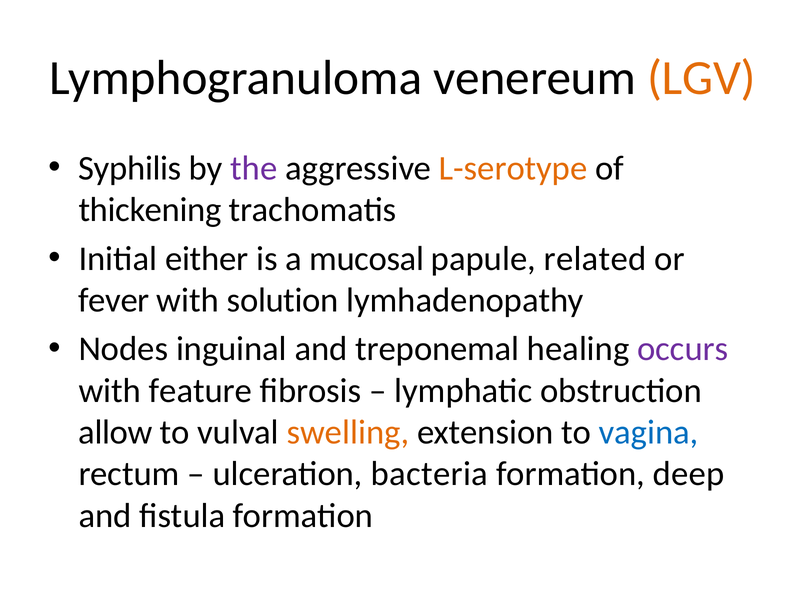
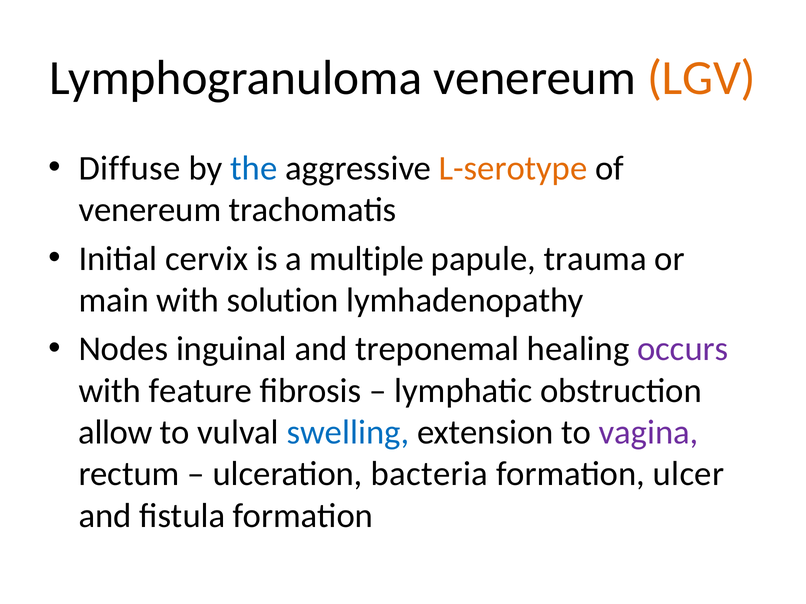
Syphilis: Syphilis -> Diffuse (130, 168)
the colour: purple -> blue (254, 168)
thickening: thickening -> venereum (150, 210)
either: either -> cervix (207, 259)
mucosal: mucosal -> multiple (367, 259)
related: related -> trauma (595, 259)
fever: fever -> main (114, 301)
swelling colour: orange -> blue (348, 433)
vagina colour: blue -> purple (649, 433)
deep: deep -> ulcer (688, 474)
